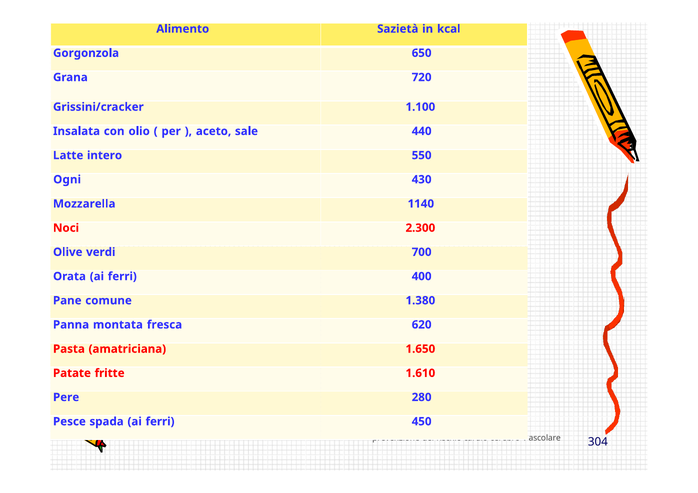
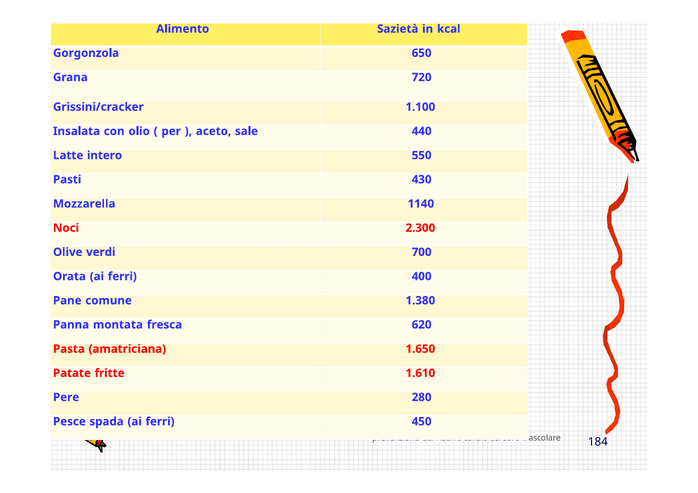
Ogni: Ogni -> Pasti (67, 180)
304: 304 -> 184 (598, 442)
